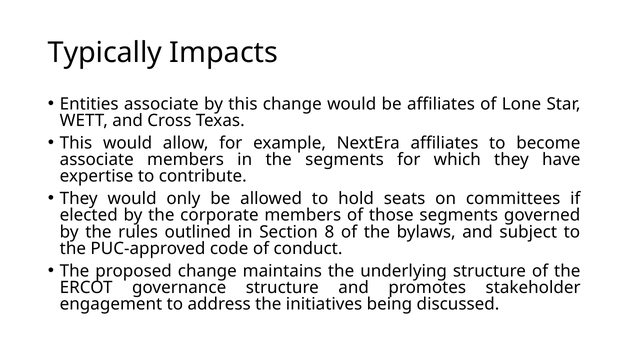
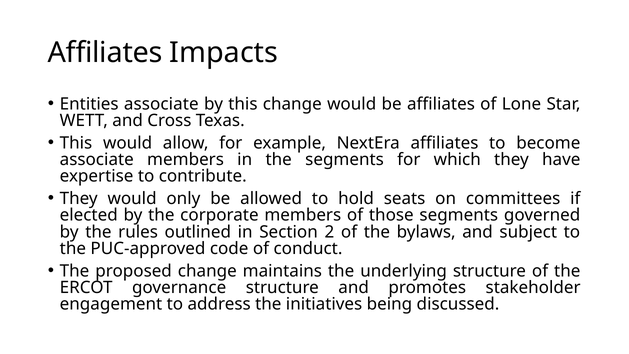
Typically: Typically -> Affiliates (105, 53)
8: 8 -> 2 (329, 232)
